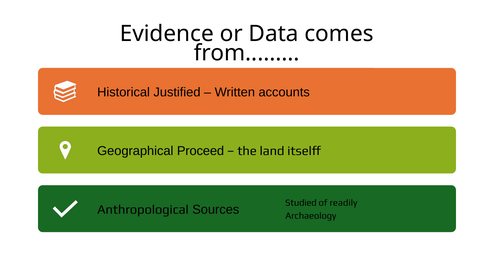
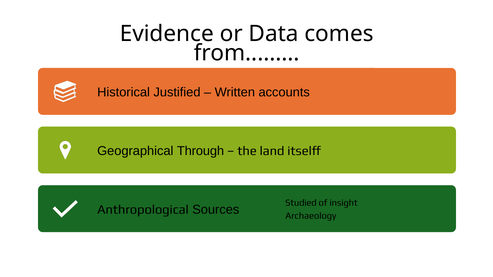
Proceed: Proceed -> Through (201, 151)
readily: readily -> insight (344, 203)
